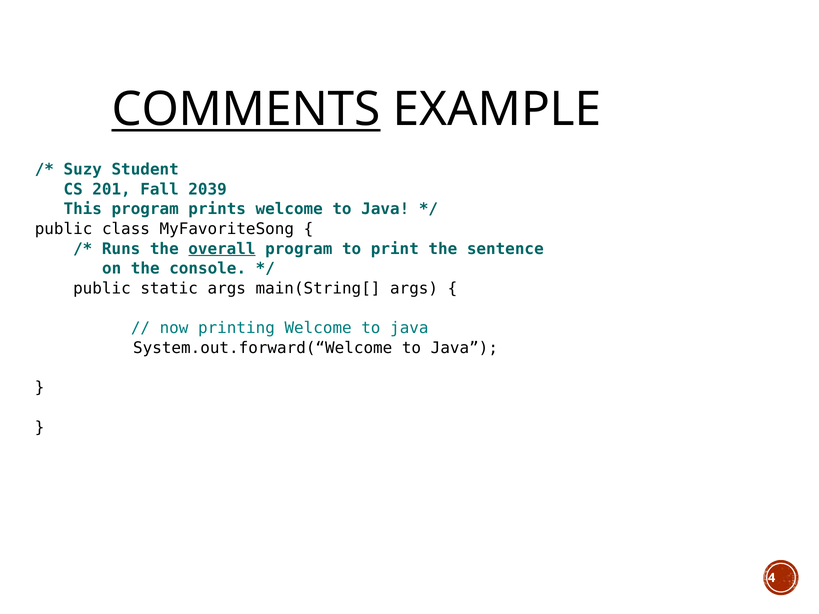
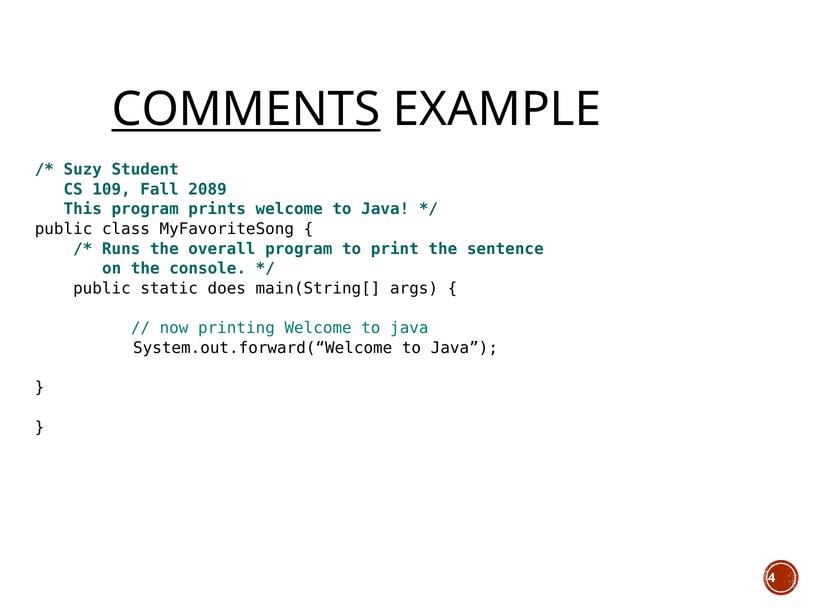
201: 201 -> 109 (112, 189)
2039: 2039 -> 2089 (208, 189)
overall underline: present -> none (222, 249)
static args: args -> does (227, 289)
